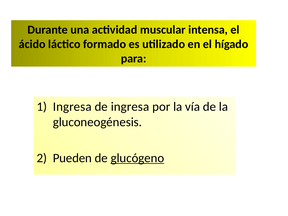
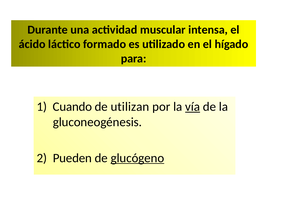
Ingresa: Ingresa -> Cuando (72, 107)
de ingresa: ingresa -> utilizan (130, 107)
vía underline: none -> present (193, 107)
